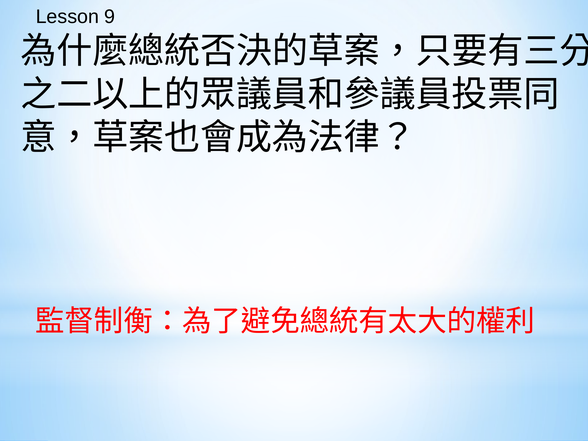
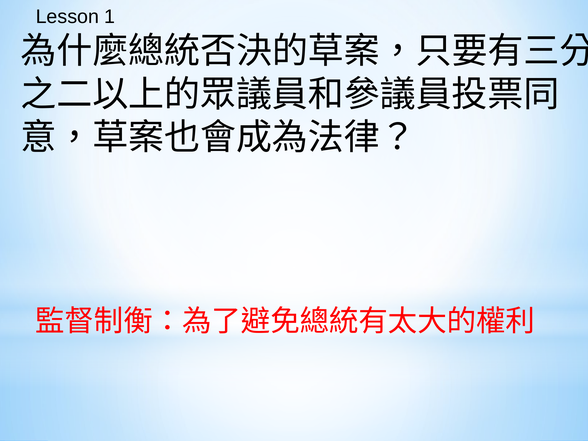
9: 9 -> 1 (110, 17)
